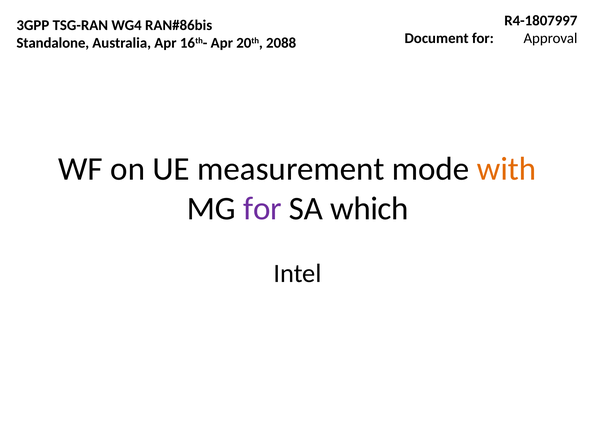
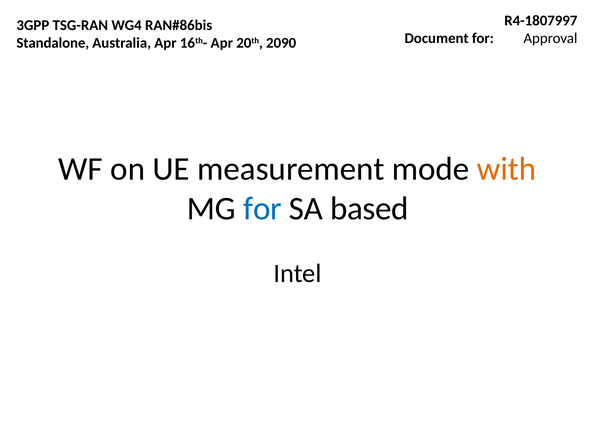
2088: 2088 -> 2090 (281, 43)
for colour: purple -> blue (263, 209)
which: which -> based (369, 209)
